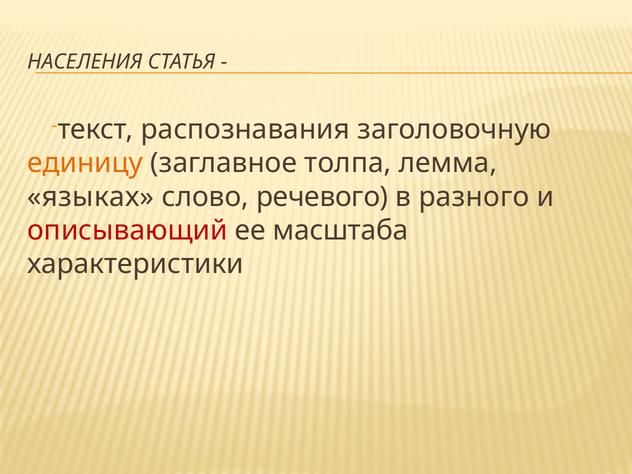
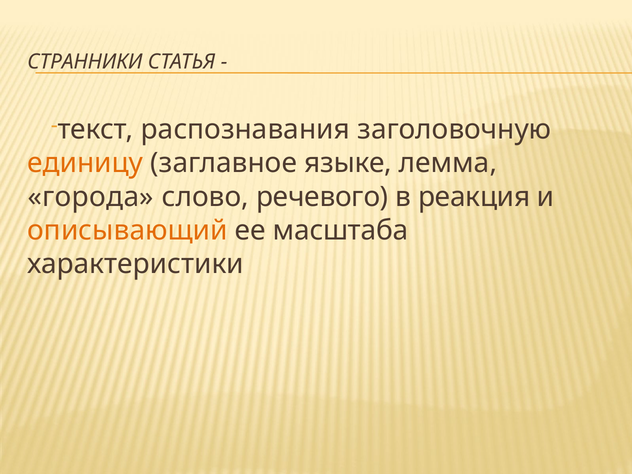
НАСЕЛЕНИЯ: НАСЕЛЕНИЯ -> СТРАННИКИ (85, 62)
толпа: толпа -> языке (348, 163)
языках: языках -> города (91, 197)
разного: разного -> реакция (474, 197)
описывающий colour: red -> orange (128, 230)
